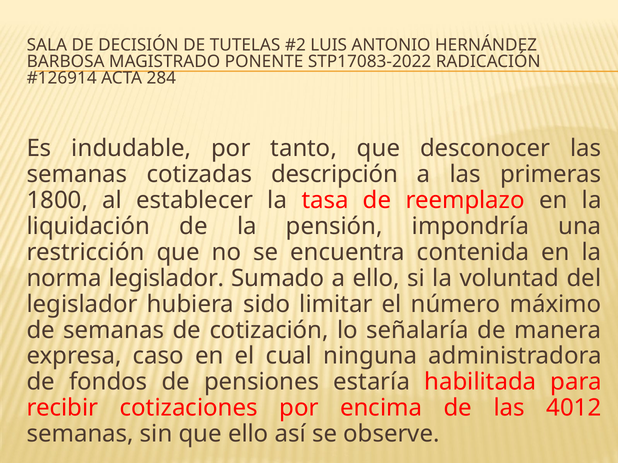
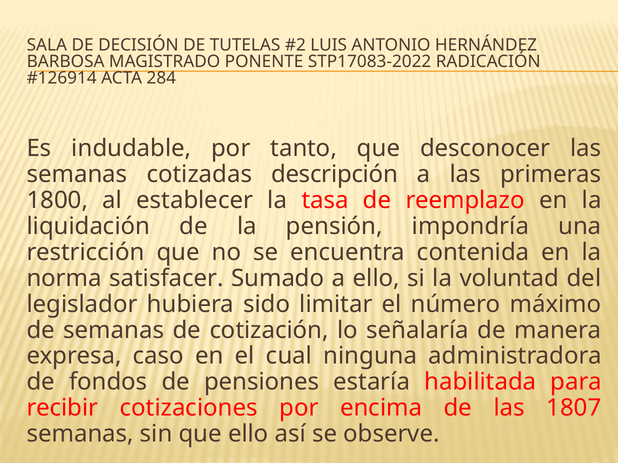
norma legislador: legislador -> satisfacer (166, 279)
4012: 4012 -> 1807 (574, 408)
